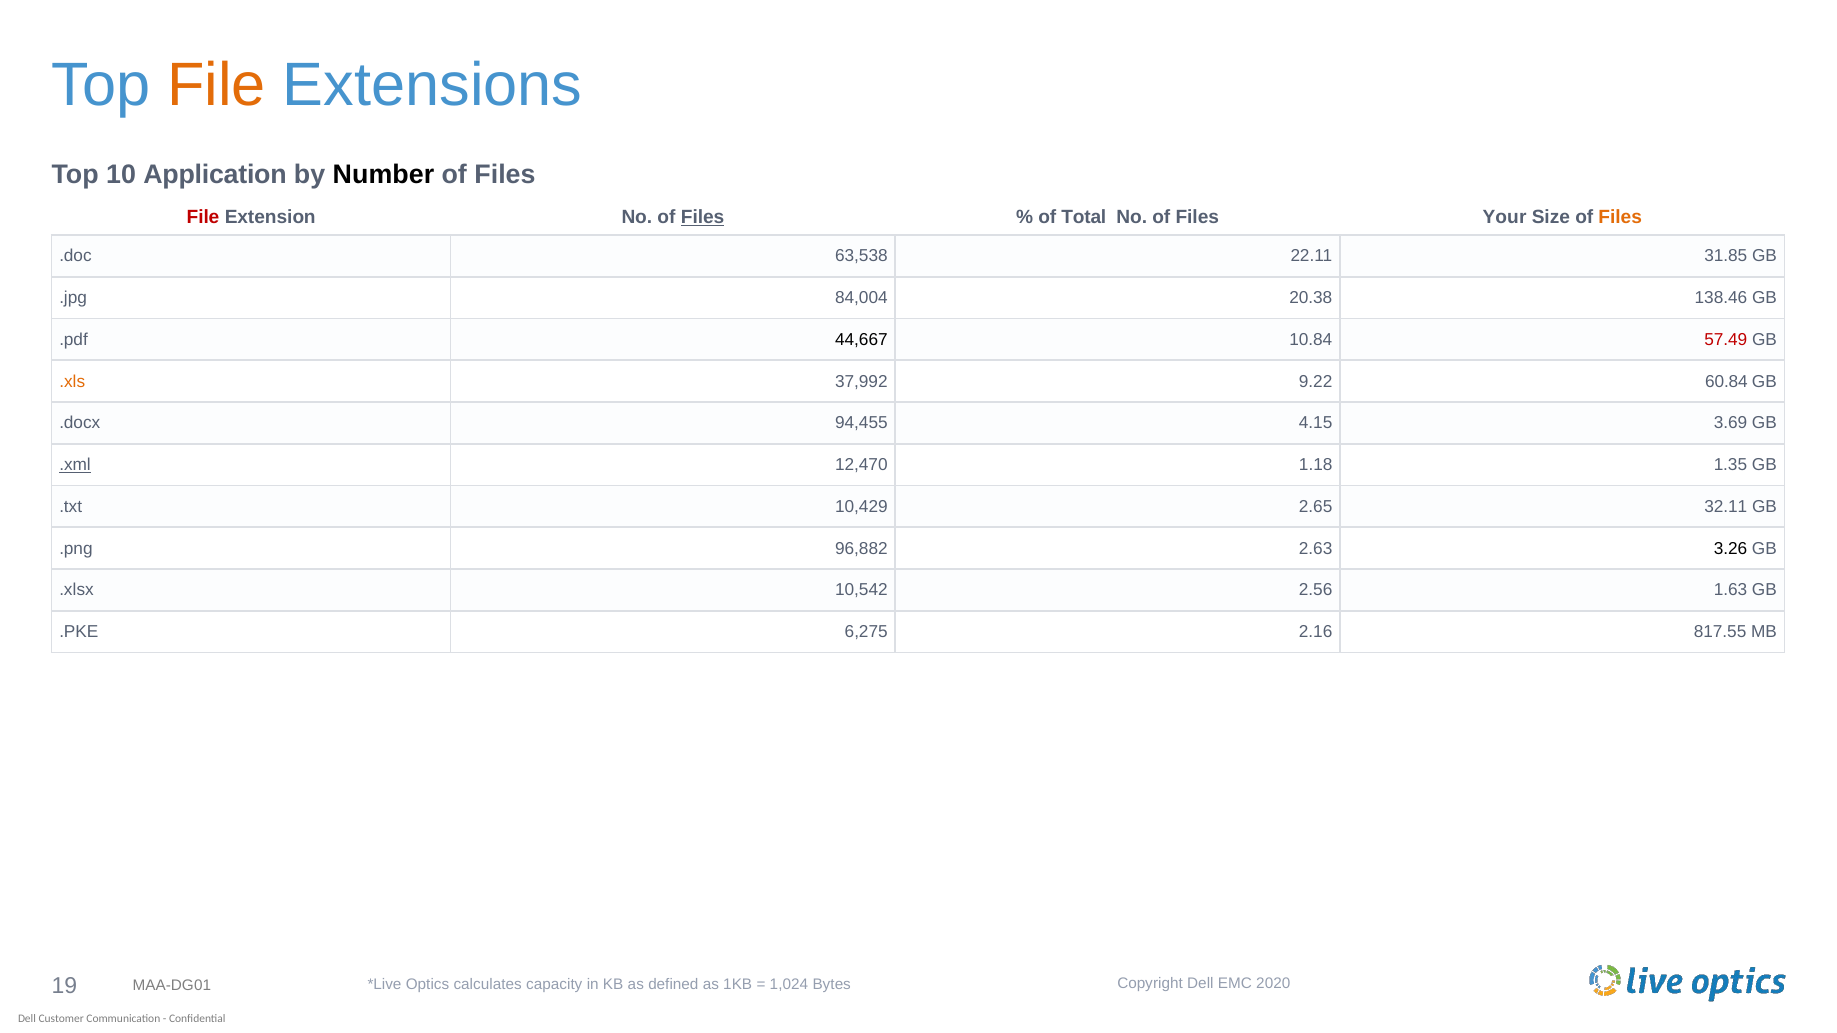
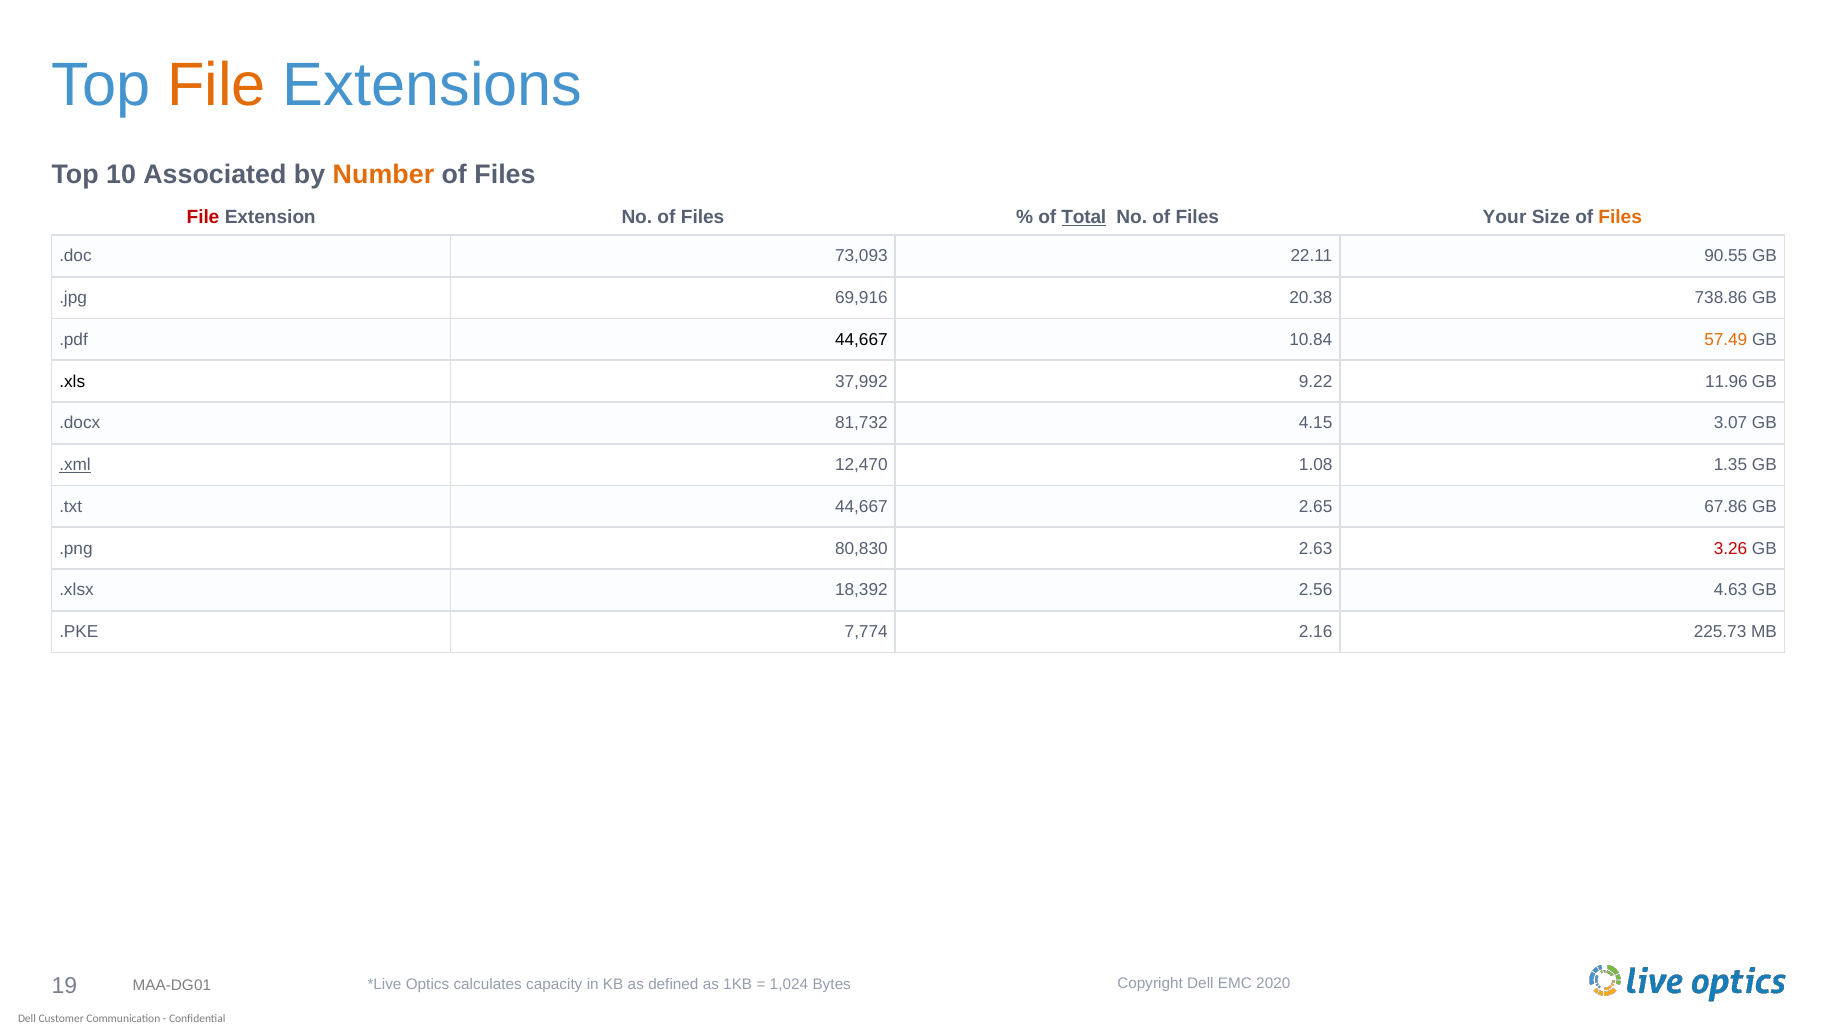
Application: Application -> Associated (215, 175)
Number colour: black -> orange (383, 175)
Files underline: present -> none (703, 218)
Total underline: none -> present (1084, 218)
63,538: 63,538 -> 73,093 (861, 256)
31.85: 31.85 -> 90.55 (1726, 256)
84,004: 84,004 -> 69,916 (861, 298)
138.46: 138.46 -> 738.86 (1721, 298)
57.49 colour: red -> orange (1726, 340)
.xls colour: orange -> black (72, 381)
60.84: 60.84 -> 11.96 (1726, 381)
94,455: 94,455 -> 81,732 (861, 423)
3.69: 3.69 -> 3.07 (1731, 423)
1.18: 1.18 -> 1.08 (1316, 465)
.txt 10,429: 10,429 -> 44,667 (861, 507)
32.11: 32.11 -> 67.86 (1726, 507)
96,882: 96,882 -> 80,830 (861, 549)
3.26 colour: black -> red (1731, 549)
10,542: 10,542 -> 18,392 (861, 590)
1.63: 1.63 -> 4.63 (1731, 590)
6,275: 6,275 -> 7,774 (866, 632)
817.55: 817.55 -> 225.73 (1720, 632)
